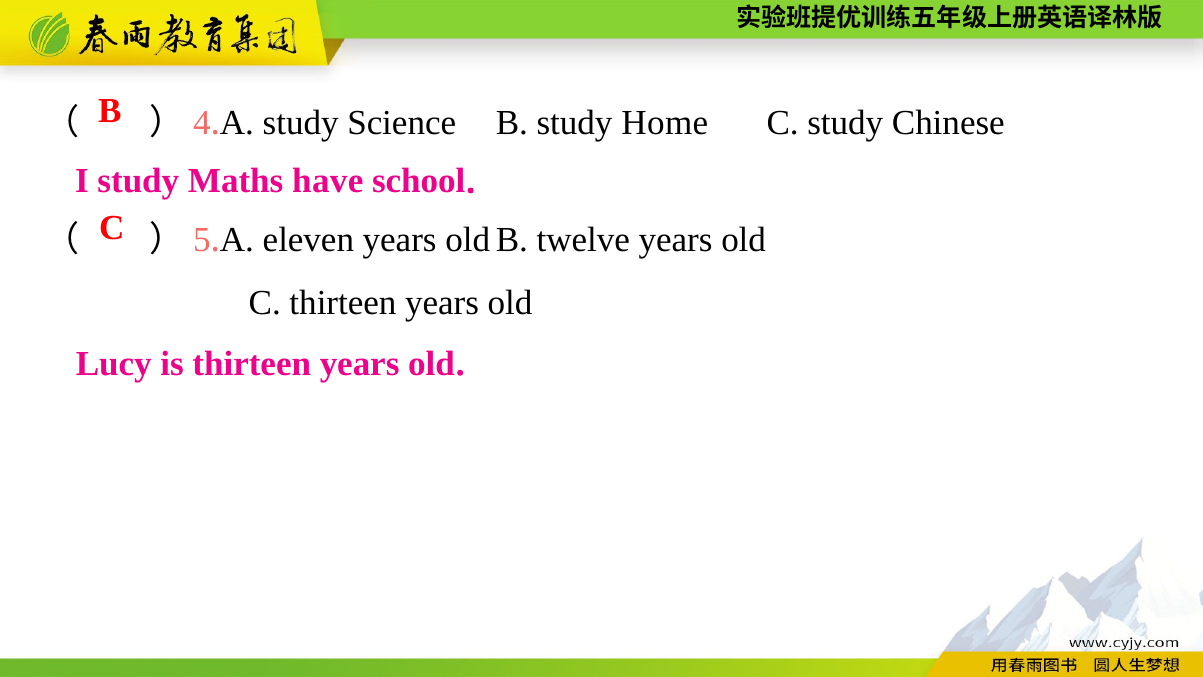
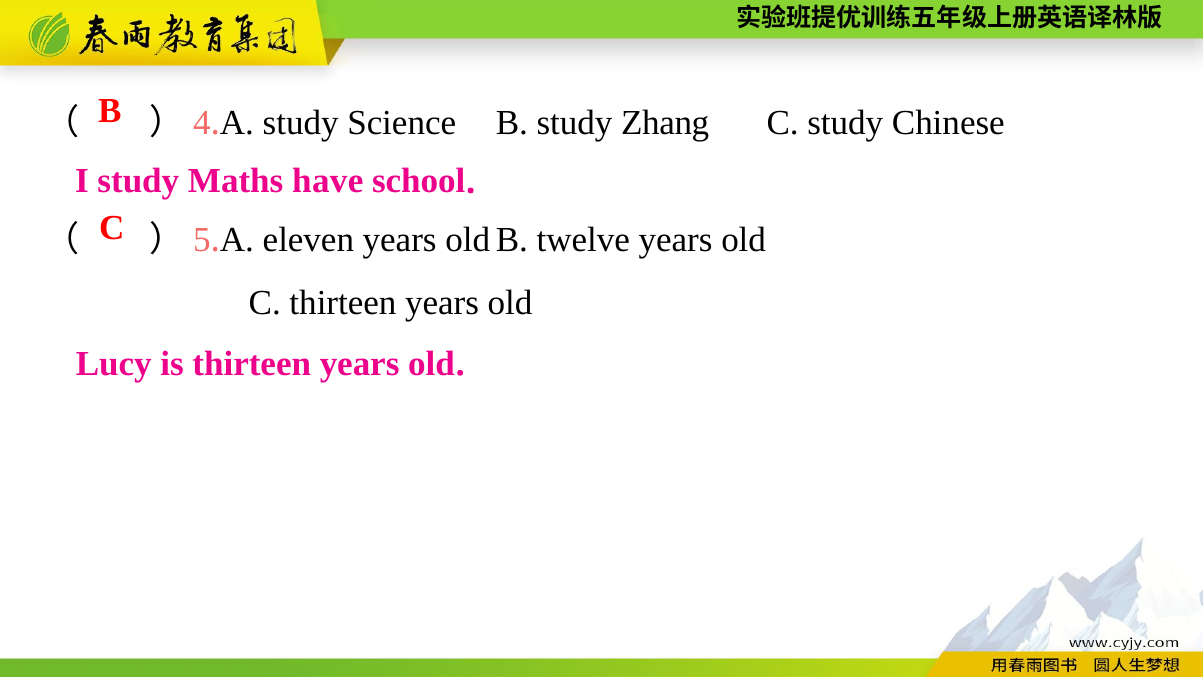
Home: Home -> Zhang (665, 123)
